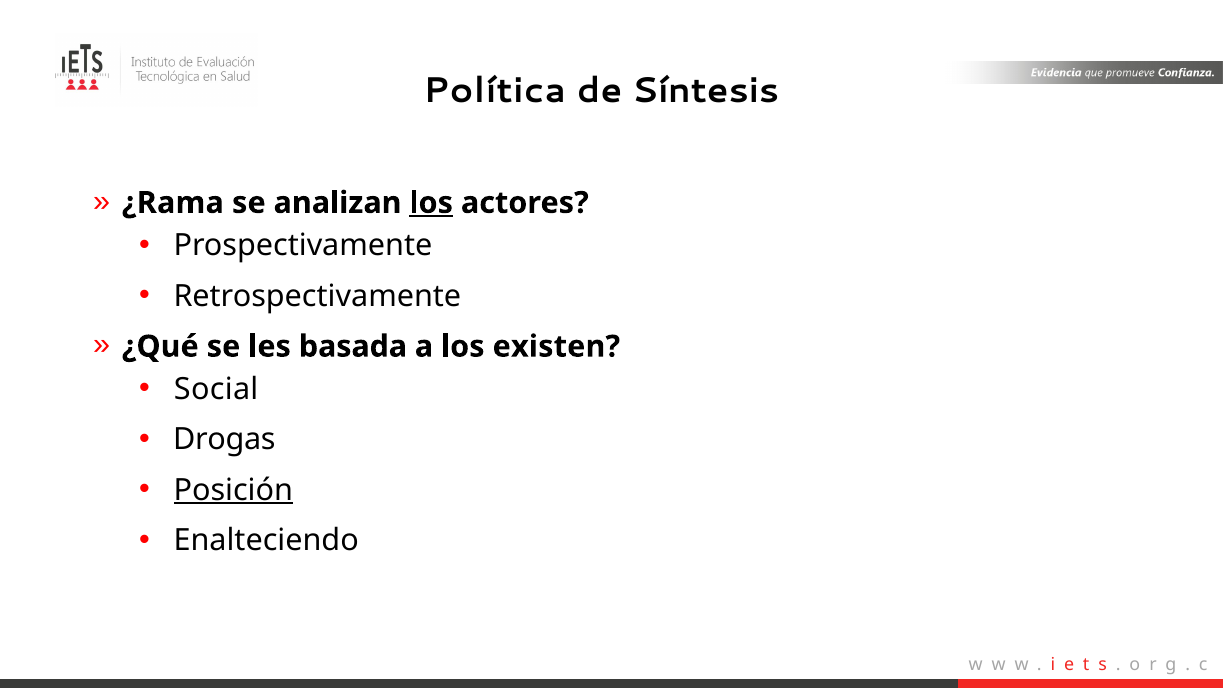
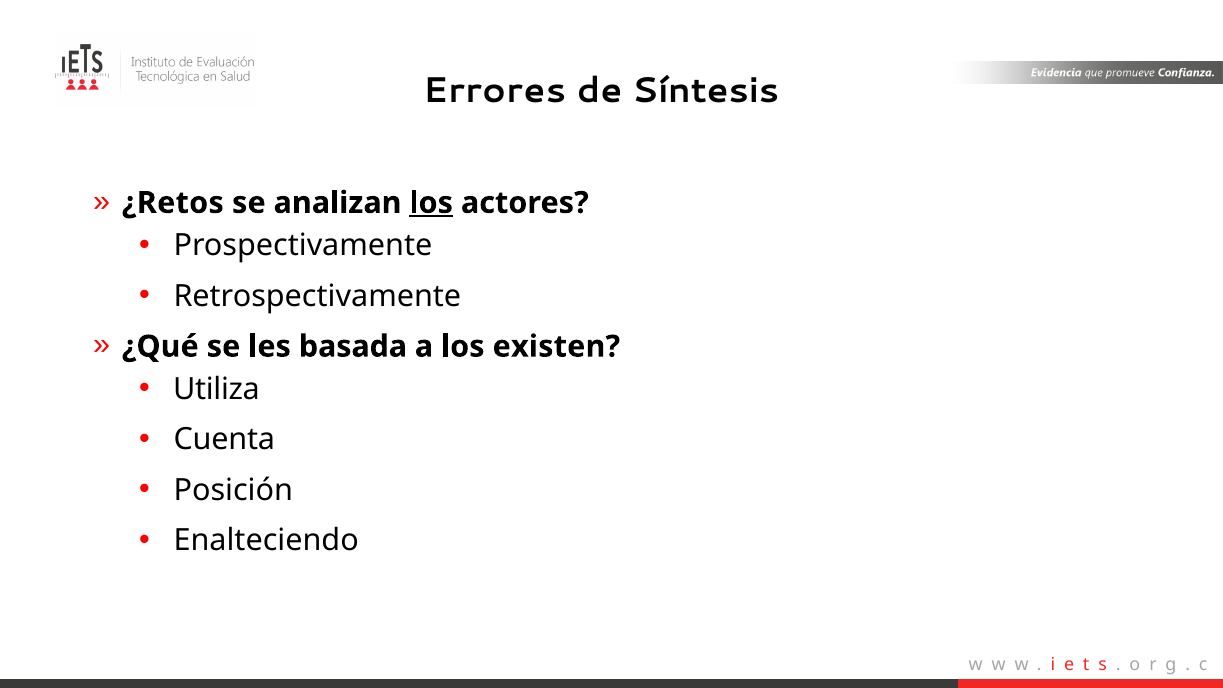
Política: Política -> Errores (495, 91)
¿Rama: ¿Rama -> ¿Retos (173, 203)
Social: Social -> Utiliza (216, 389)
Drogas: Drogas -> Cuenta (224, 440)
Posición underline: present -> none (233, 490)
